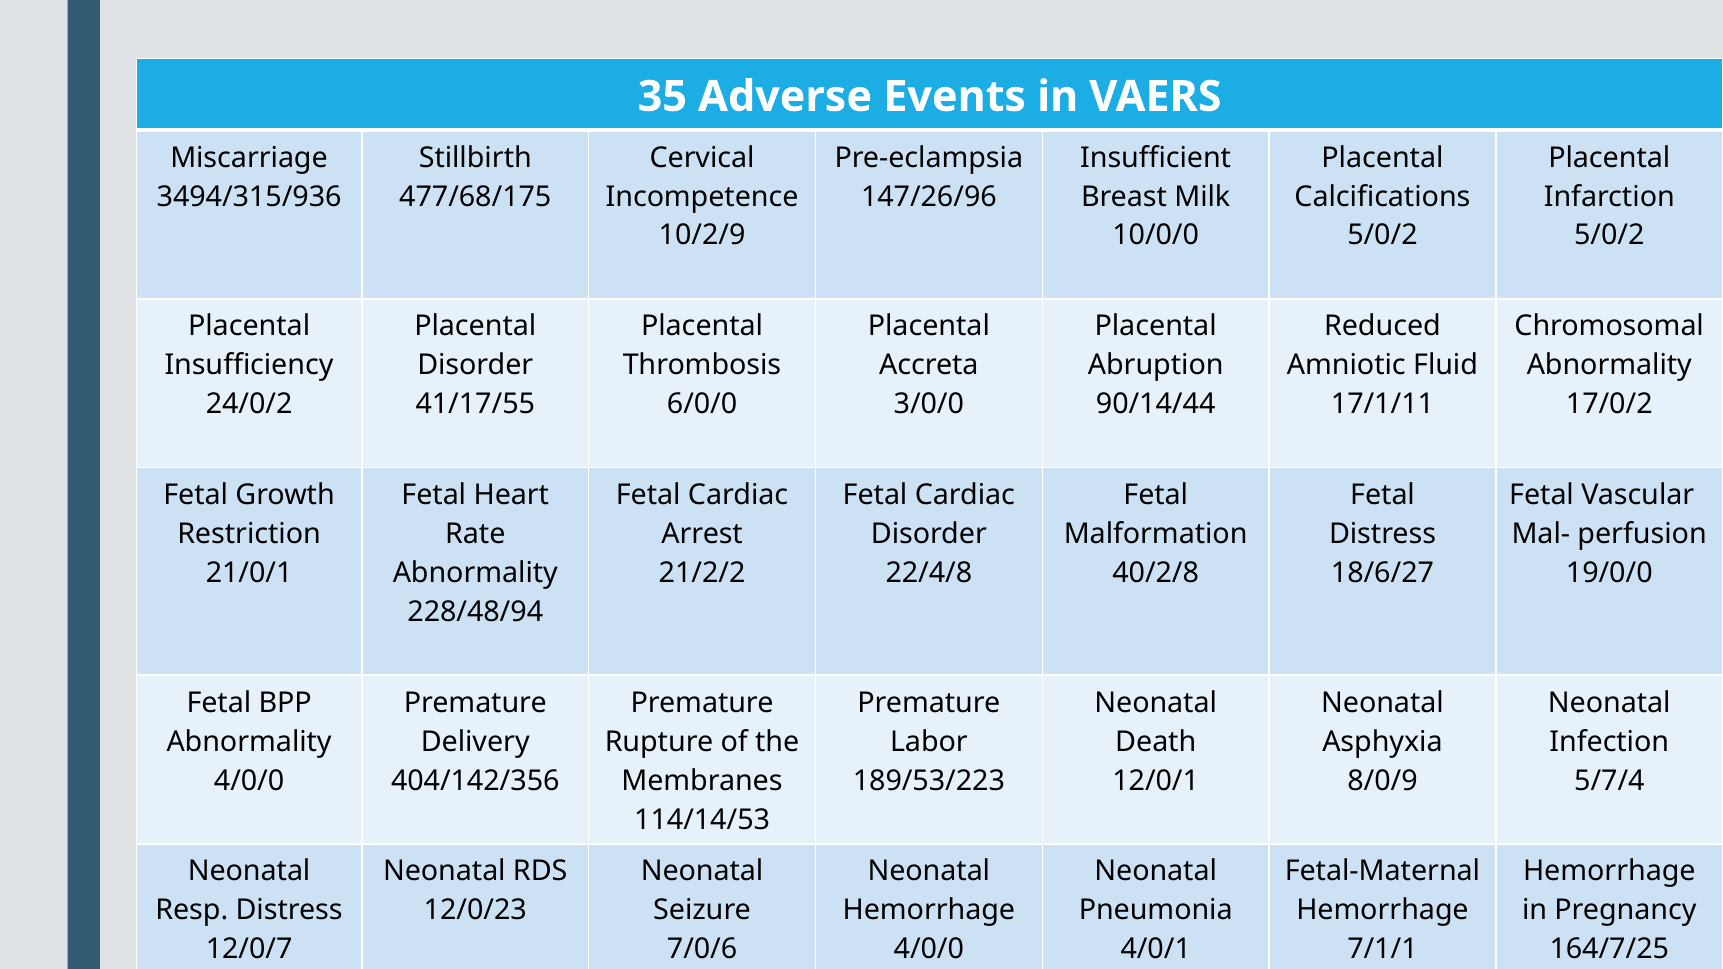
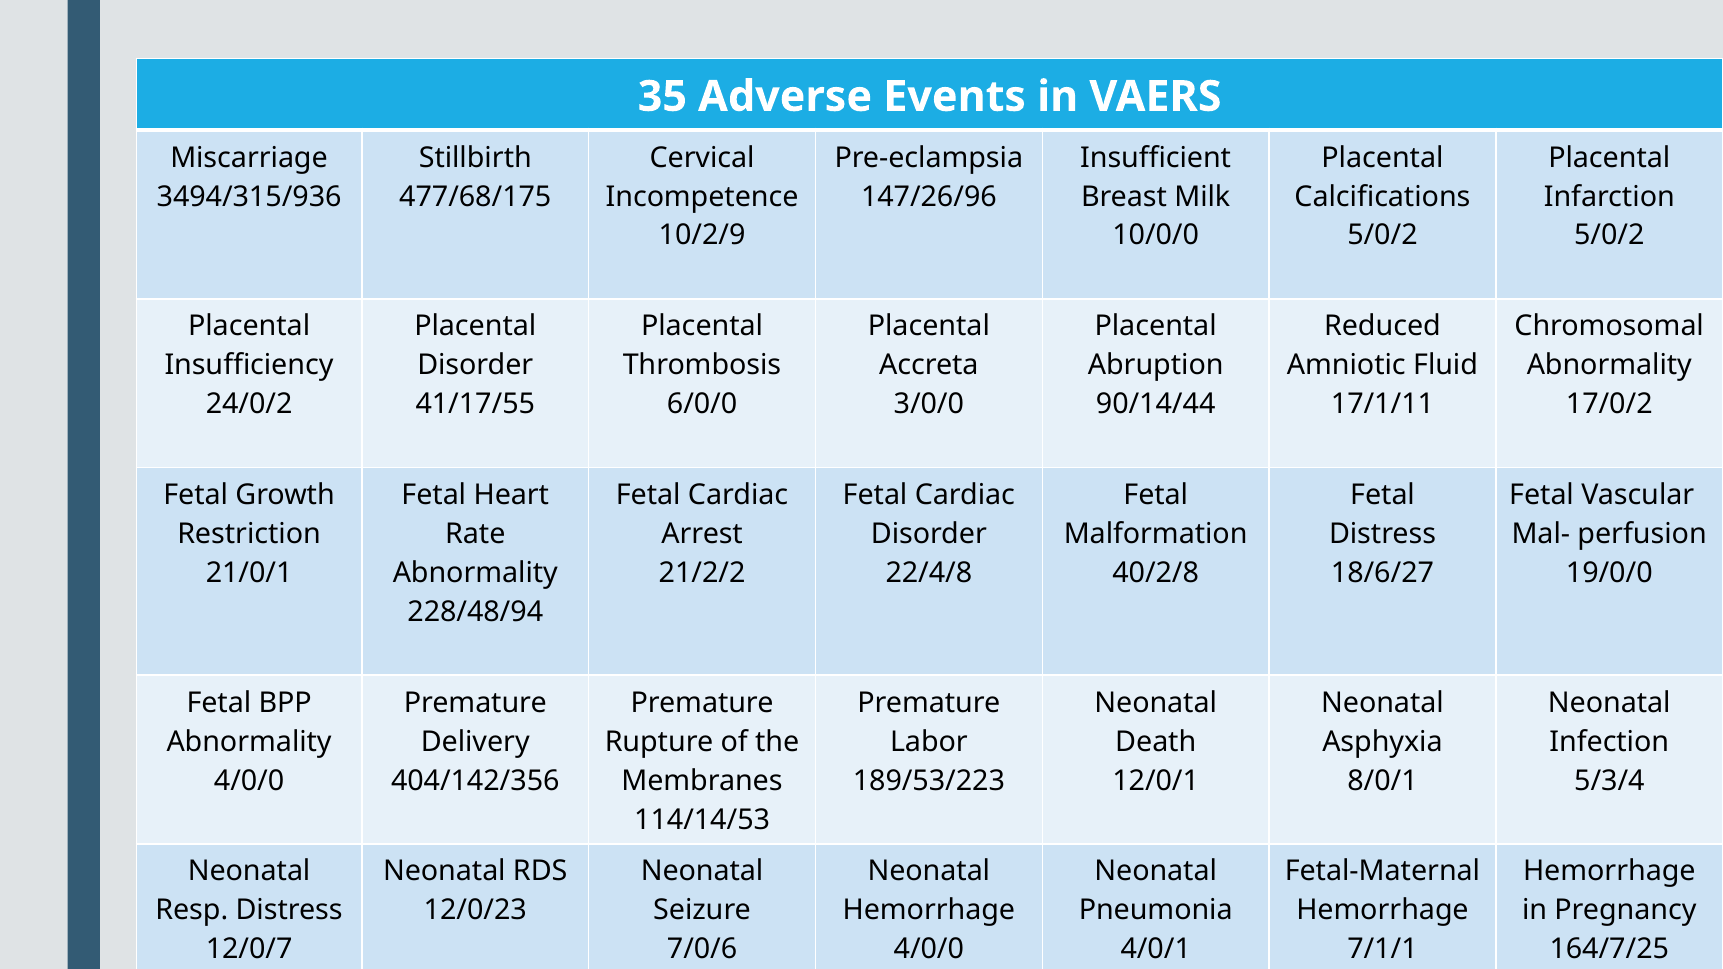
8/0/9: 8/0/9 -> 8/0/1 (1383, 781)
5/7/4: 5/7/4 -> 5/3/4 (1609, 781)
